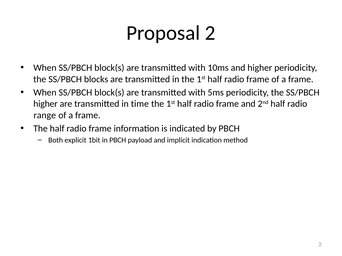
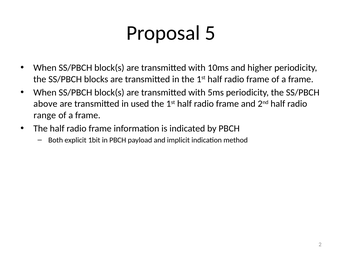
Proposal 2: 2 -> 5 (210, 33)
higher: higher -> above (45, 104)
time: time -> used (140, 104)
